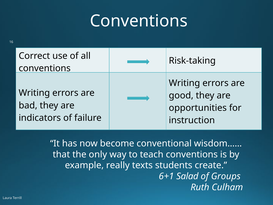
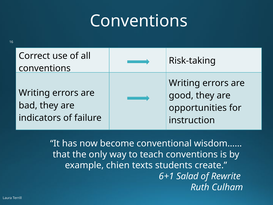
really: really -> chien (118, 165)
Groups: Groups -> Rewrite (226, 176)
